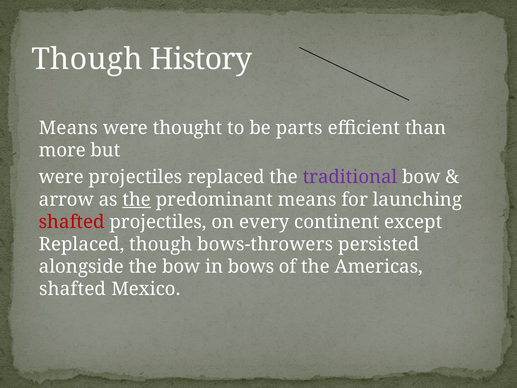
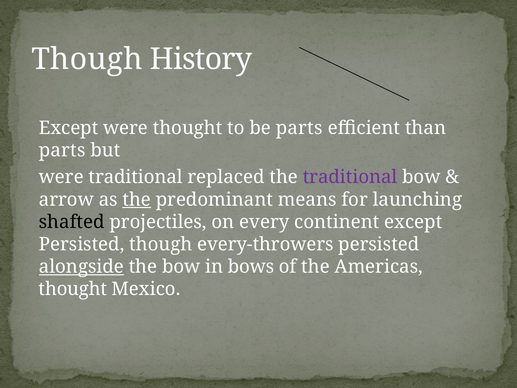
Means: Means -> Except (69, 128)
more: more -> parts (62, 150)
were projectiles: projectiles -> traditional (136, 177)
shafted colour: red -> black (72, 222)
Replaced: Replaced -> Persisted (82, 244)
bows-throwers: bows-throwers -> every-throwers (265, 244)
alongside underline: none -> present (81, 267)
shafted: shafted -> thought (73, 289)
